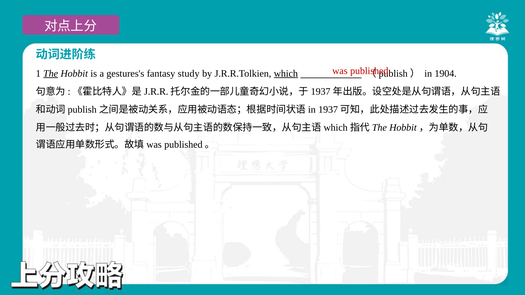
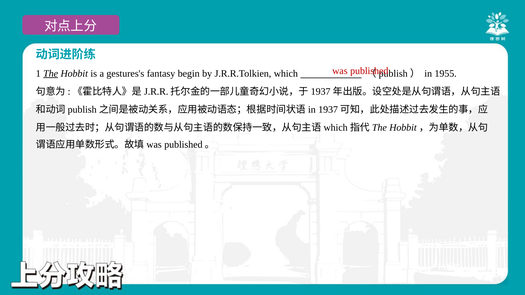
study: study -> begin (189, 74)
which underline: present -> none (286, 74)
1904: 1904 -> 1955 (446, 74)
